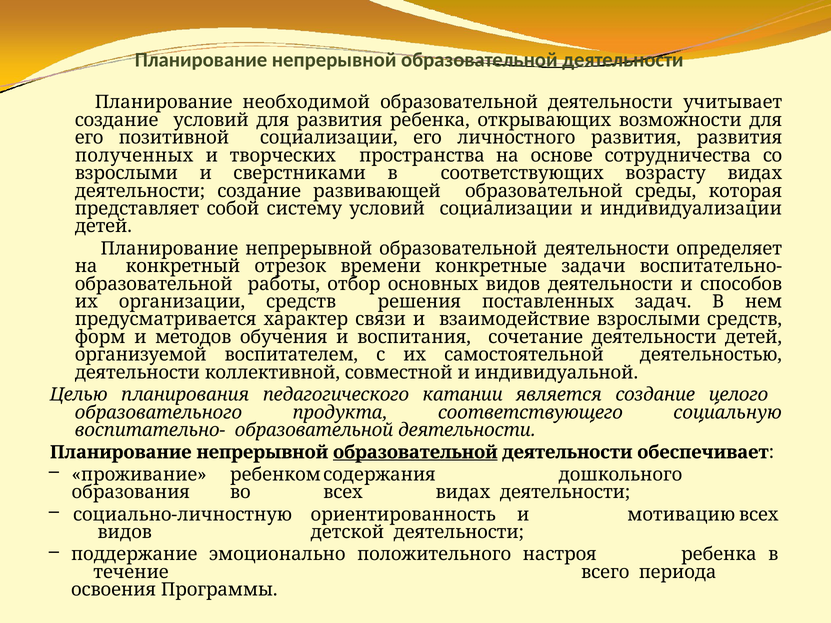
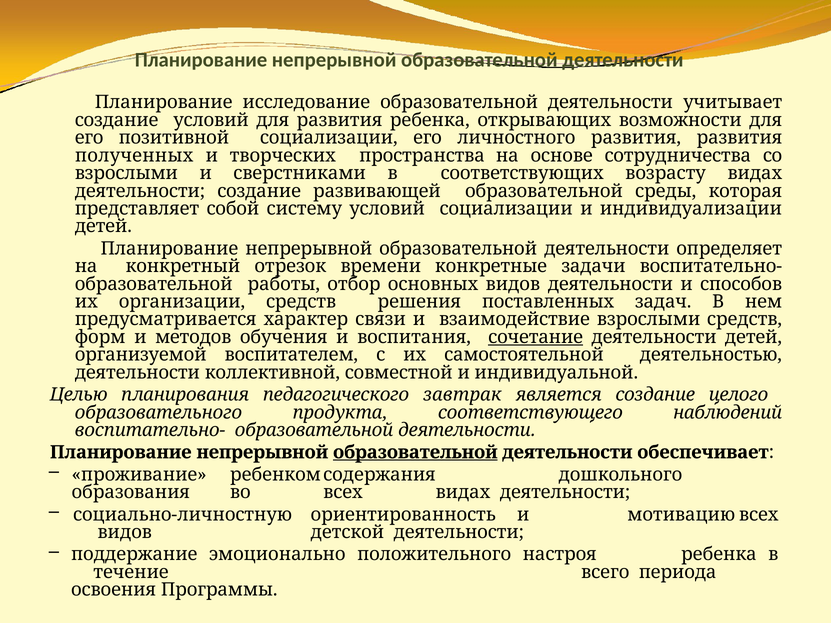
необходимой: необходимой -> исследование (306, 102)
сочетание underline: none -> present (536, 337)
катании: катании -> завтрак (462, 395)
социальную: социальную -> наблюдений (728, 413)
